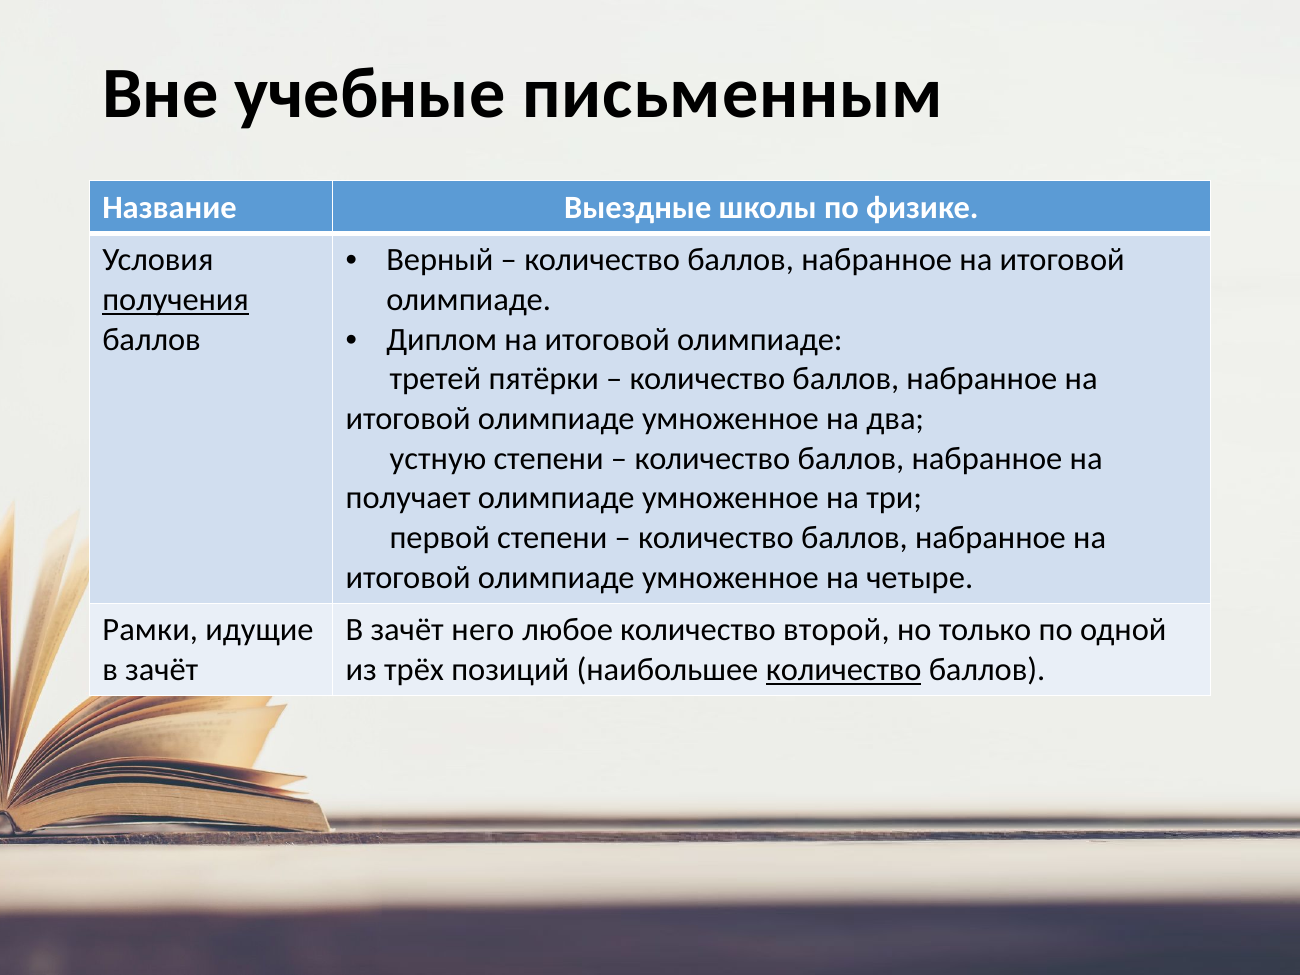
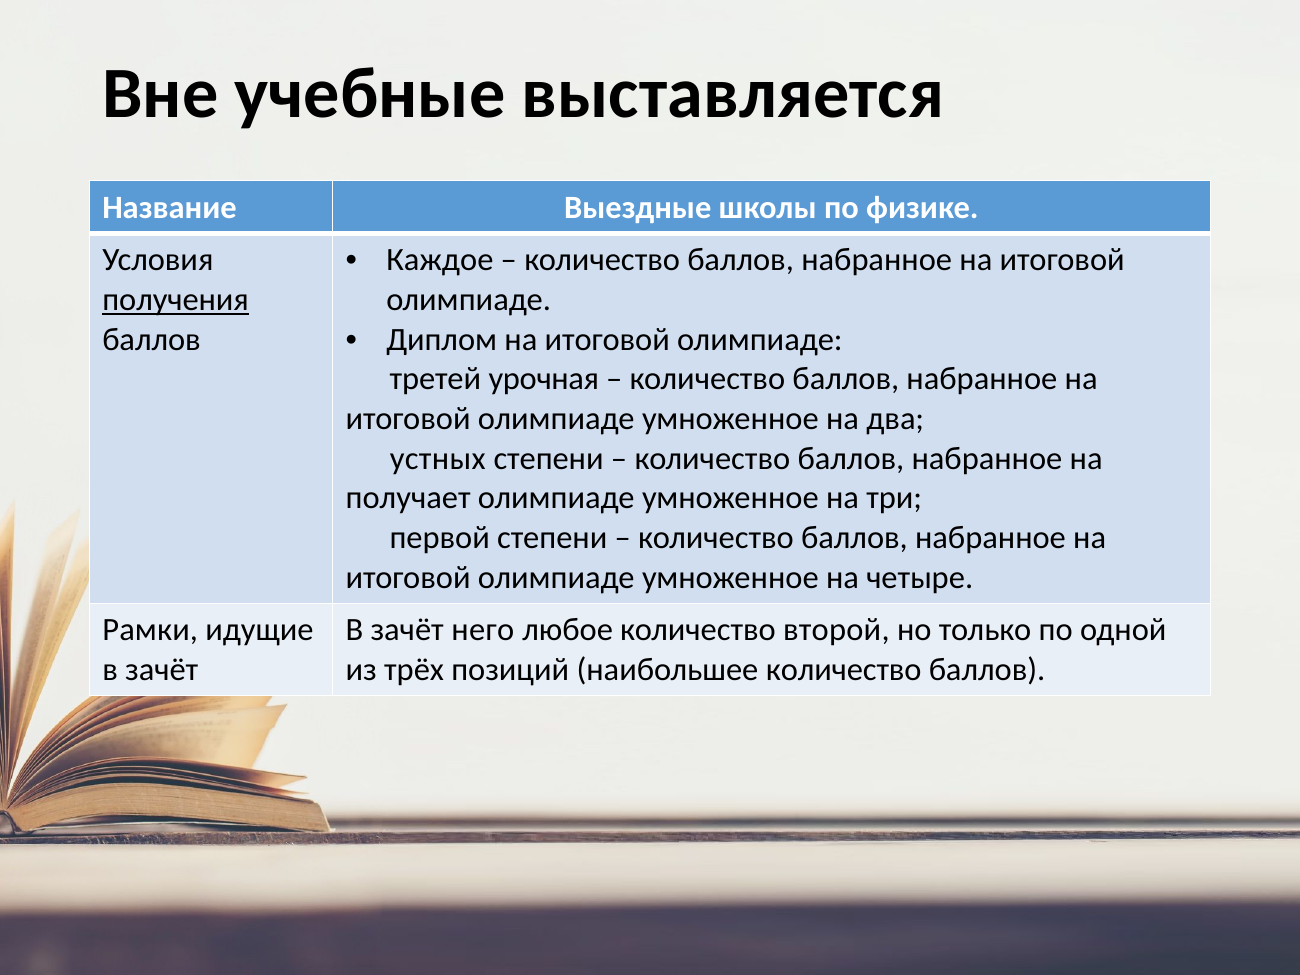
письменным: письменным -> выставляется (733, 93)
Верный: Верный -> Каждое (440, 260)
пятёрки: пятёрки -> урочная (544, 379)
устную: устную -> устных (438, 458)
количество underline: present -> none (844, 670)
